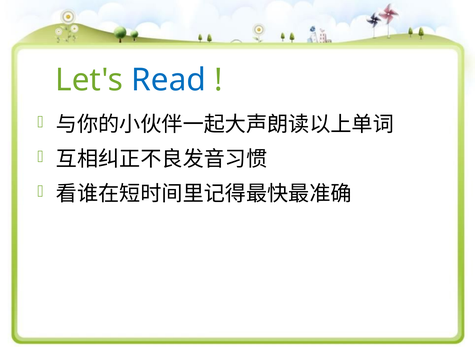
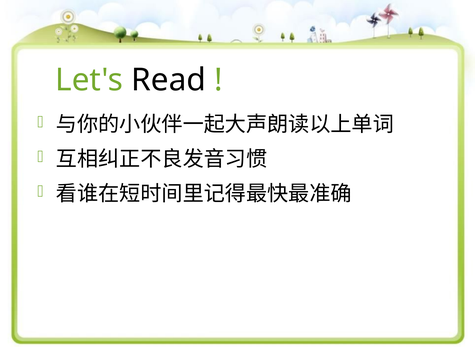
Read colour: blue -> black (169, 80)
